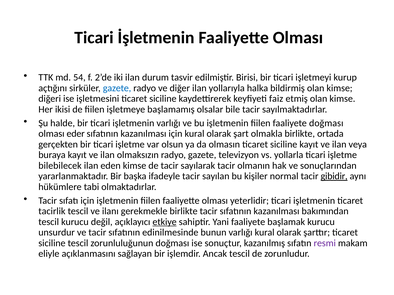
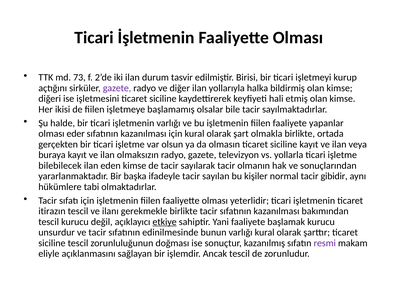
54: 54 -> 73 (79, 78)
gazete colour: blue -> purple (117, 88)
faiz: faiz -> hali (276, 99)
faaliyete doğması: doğması -> yapanlar (326, 123)
gibidir underline: present -> none (334, 176)
tacirlik: tacirlik -> itirazın (52, 212)
